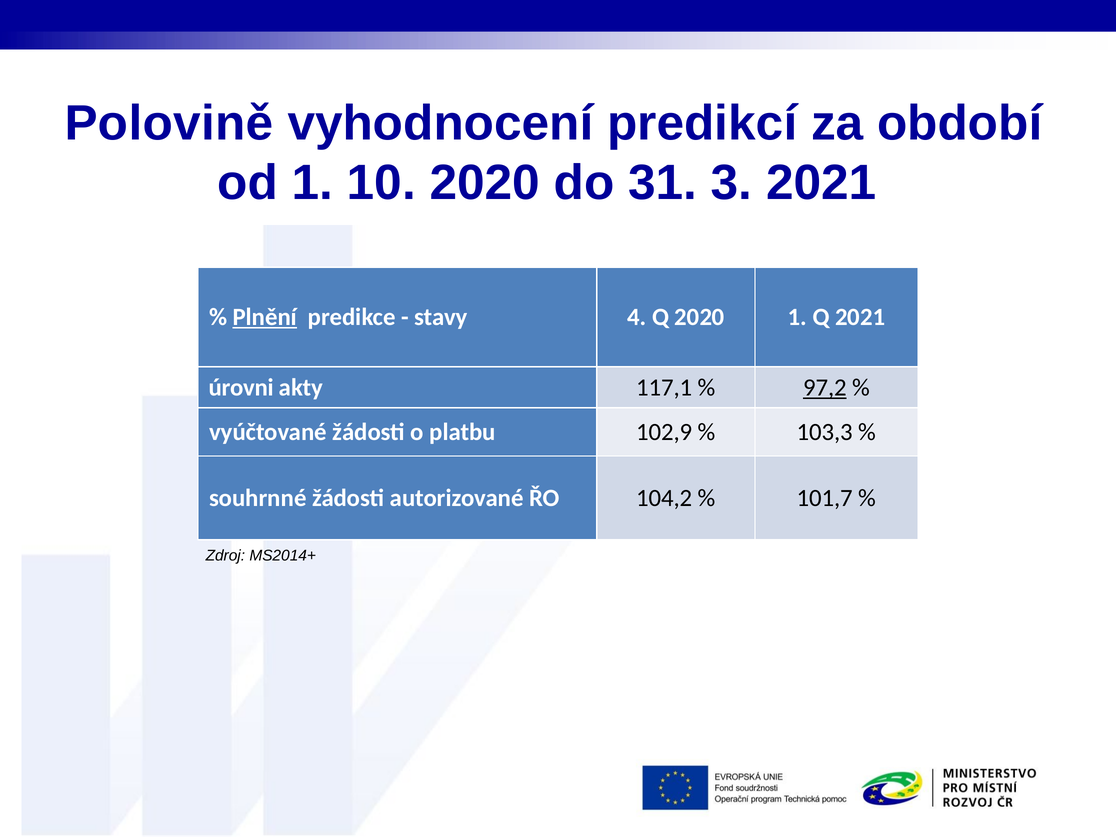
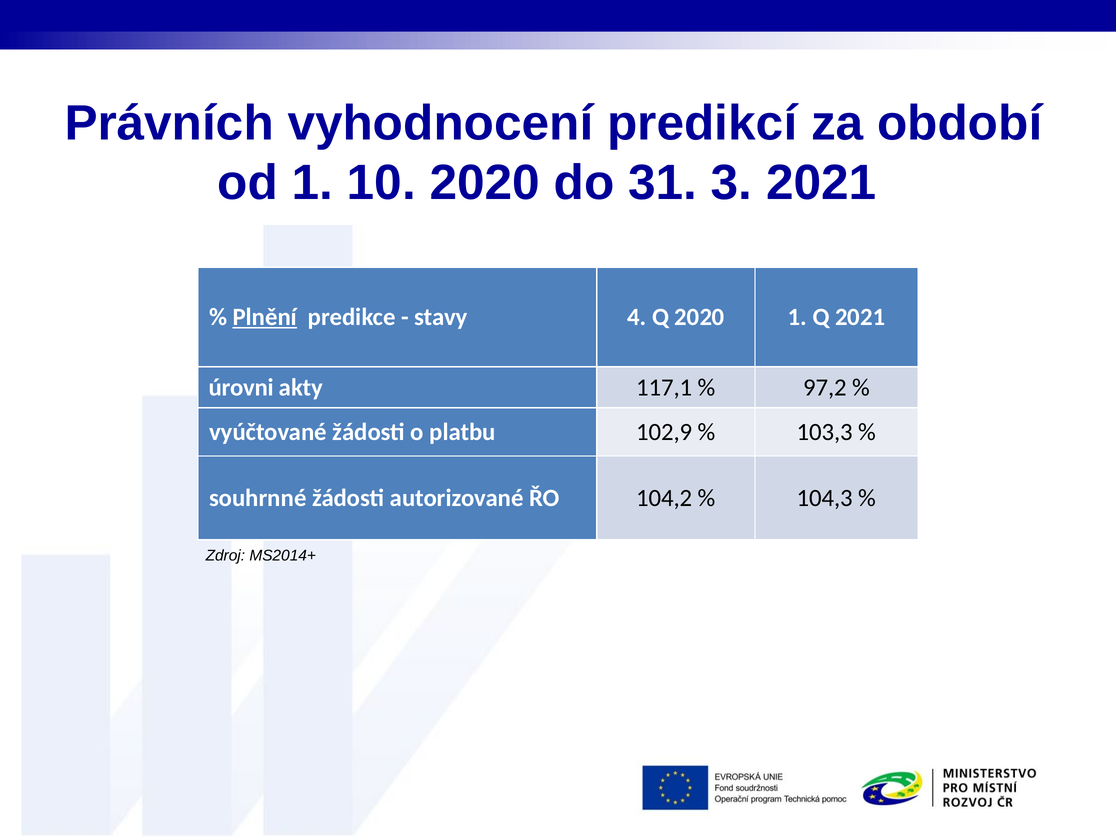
Polovině: Polovině -> Právních (169, 123)
97,2 underline: present -> none (825, 388)
101,7: 101,7 -> 104,3 (825, 498)
